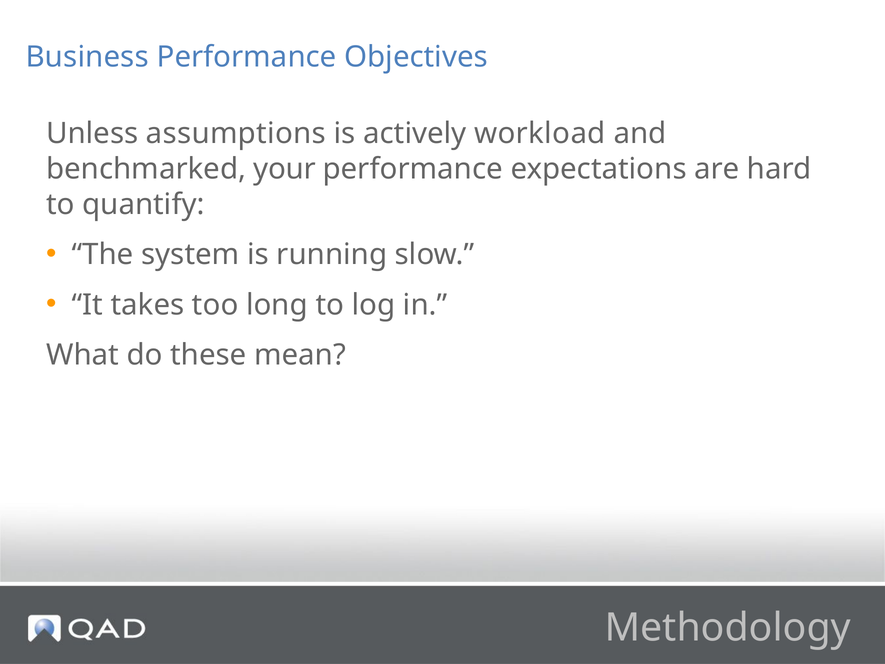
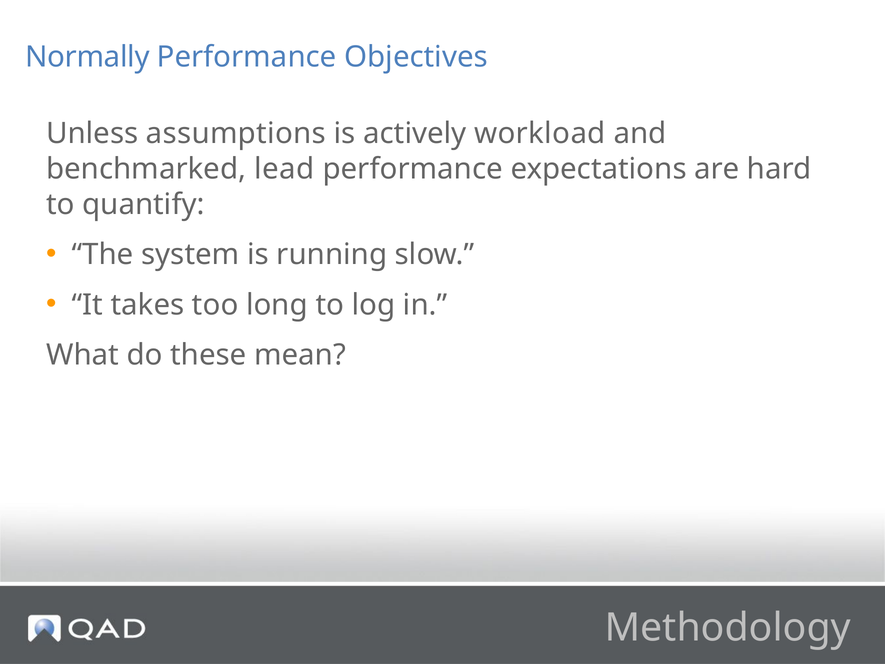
Business: Business -> Normally (87, 57)
your: your -> lead (284, 169)
